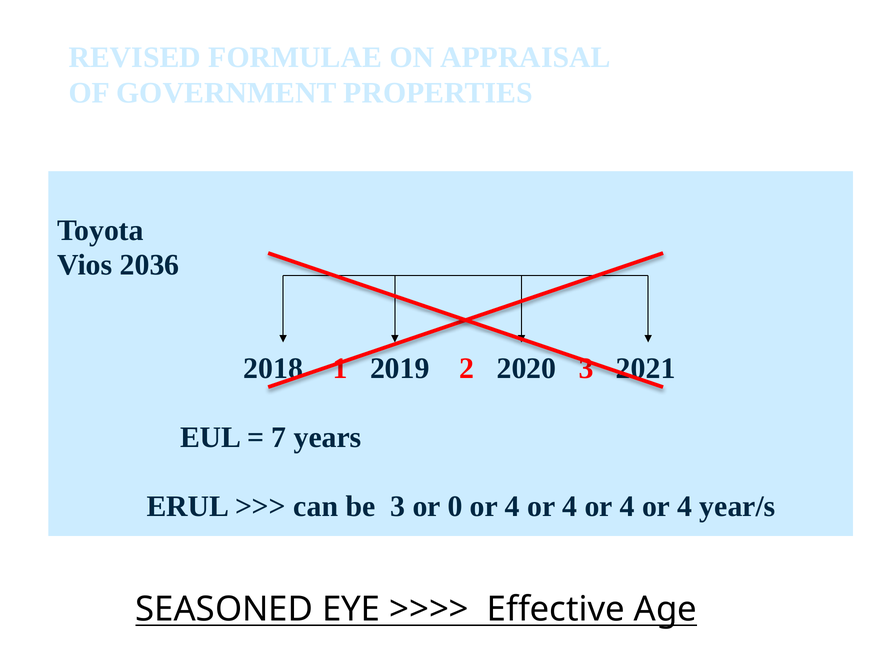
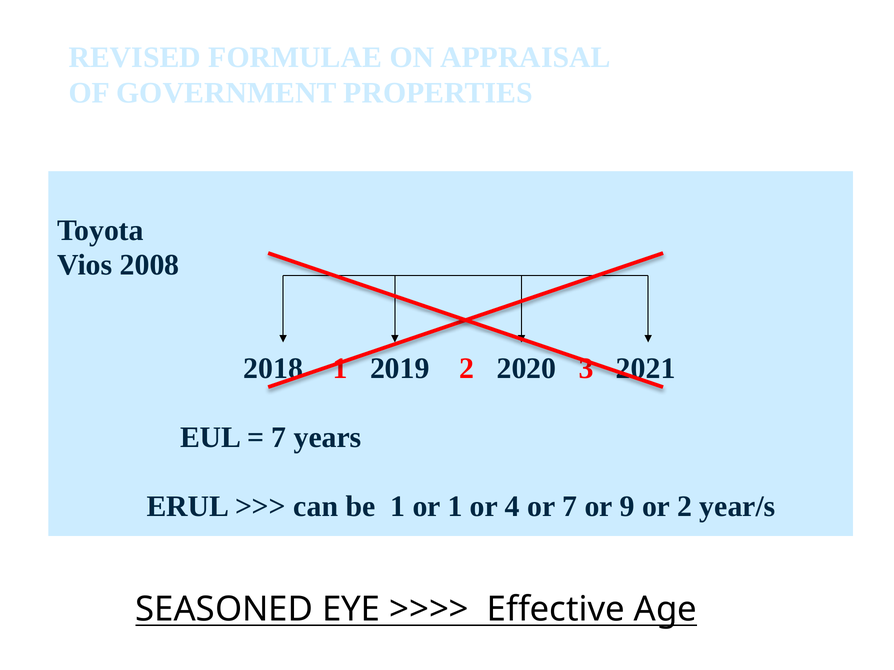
2036: 2036 -> 2008 (150, 265)
be 3: 3 -> 1 (398, 507)
or 0: 0 -> 1 (455, 507)
4: 4 -> 7 (570, 507)
4: 4 -> 9 (627, 507)
4: 4 -> 2 (684, 507)
